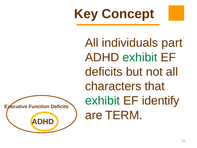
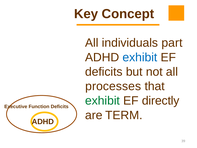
exhibit colour: green -> blue (140, 57)
characters: characters -> processes (113, 86)
identify: identify -> directly (161, 101)
